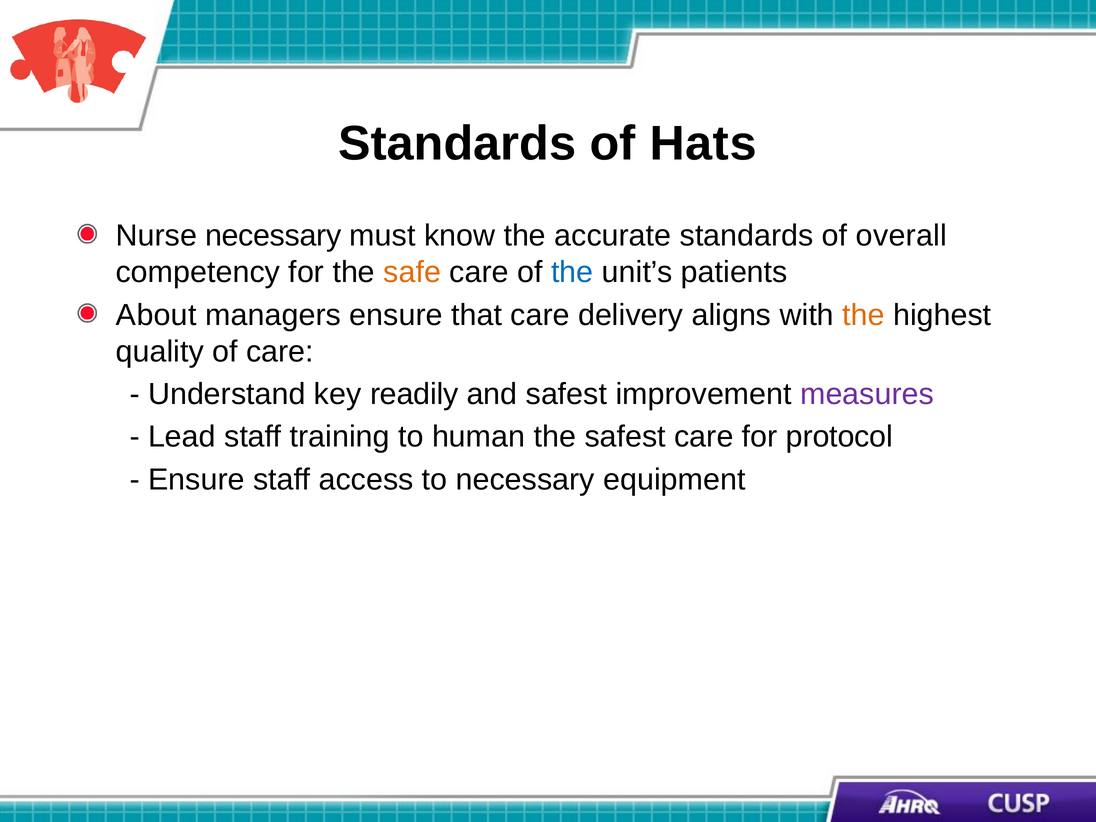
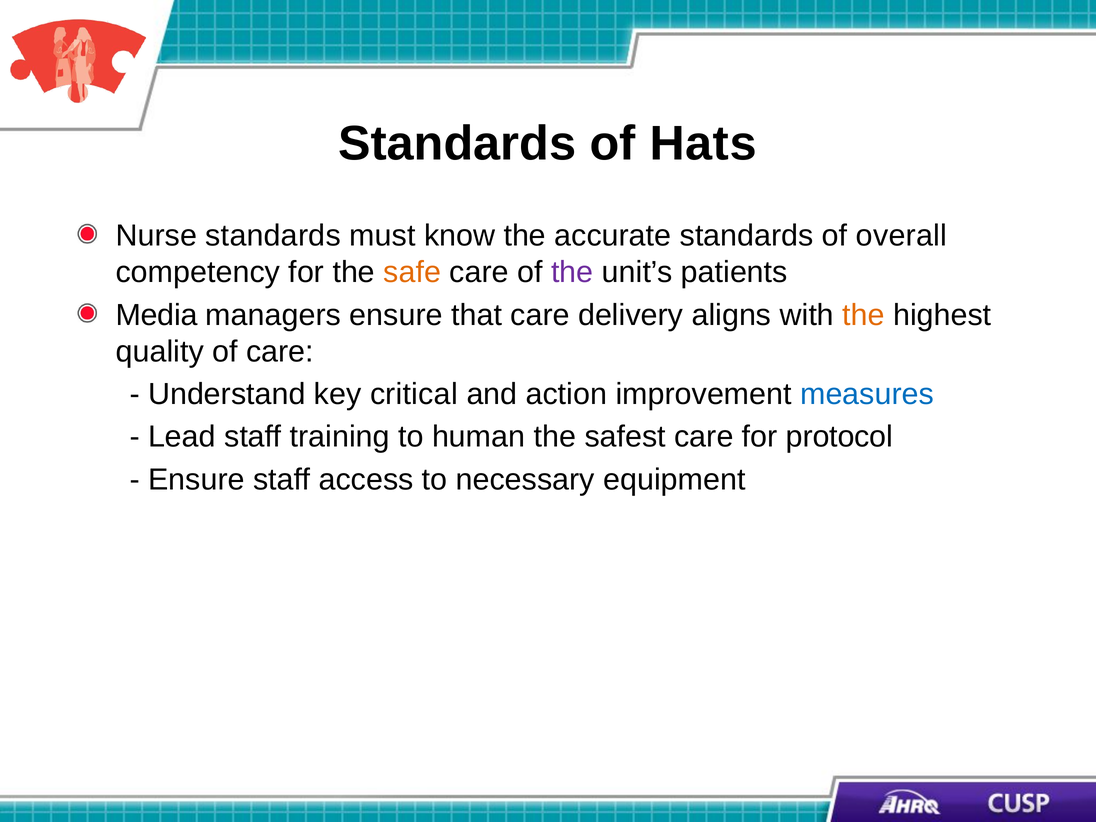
Nurse necessary: necessary -> standards (273, 236)
the colour: blue -> purple (572, 272)
About: About -> Media (157, 315)
readily: readily -> critical (414, 394)
and safest: safest -> action (566, 394)
measures colour: purple -> blue (867, 394)
